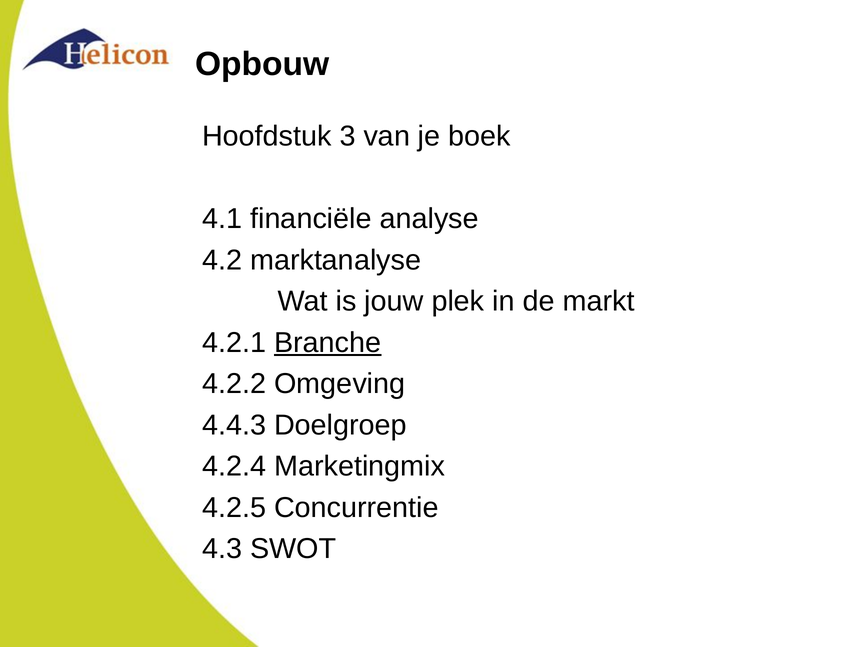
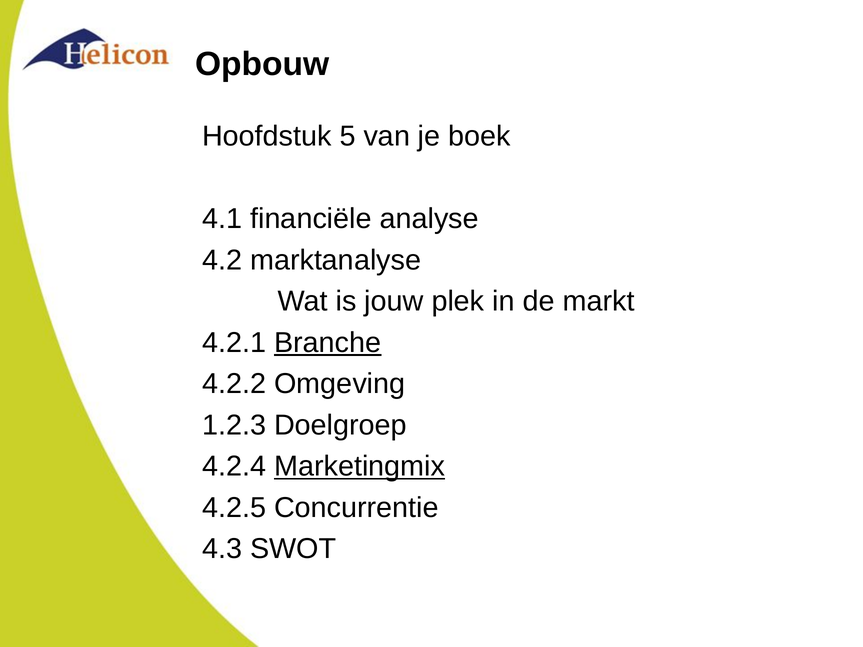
3: 3 -> 5 (348, 137)
4.4.3: 4.4.3 -> 1.2.3 (234, 425)
Marketingmix underline: none -> present (360, 467)
